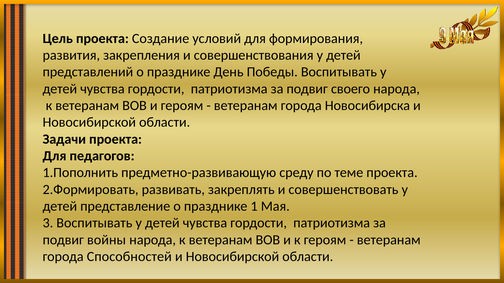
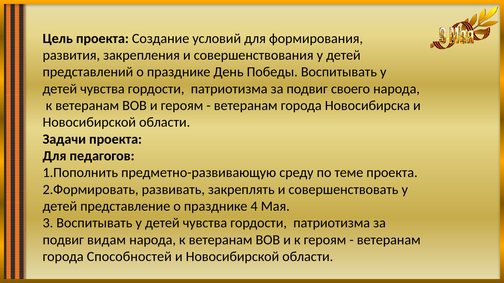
1: 1 -> 4 (254, 207)
войны: войны -> видам (107, 240)
